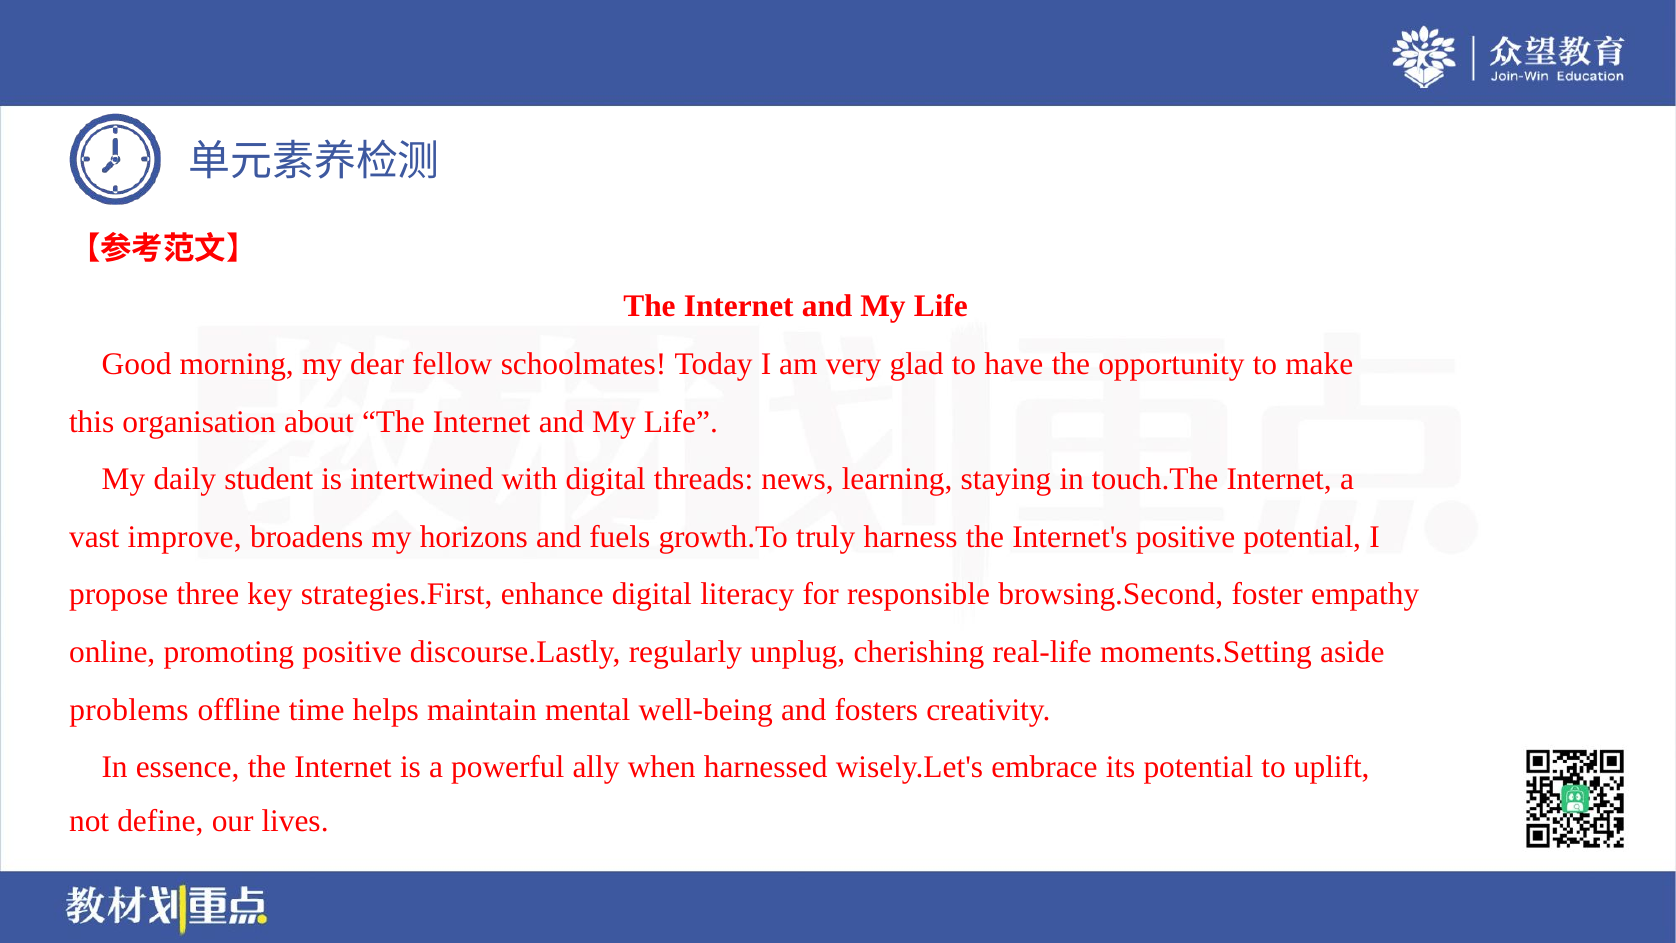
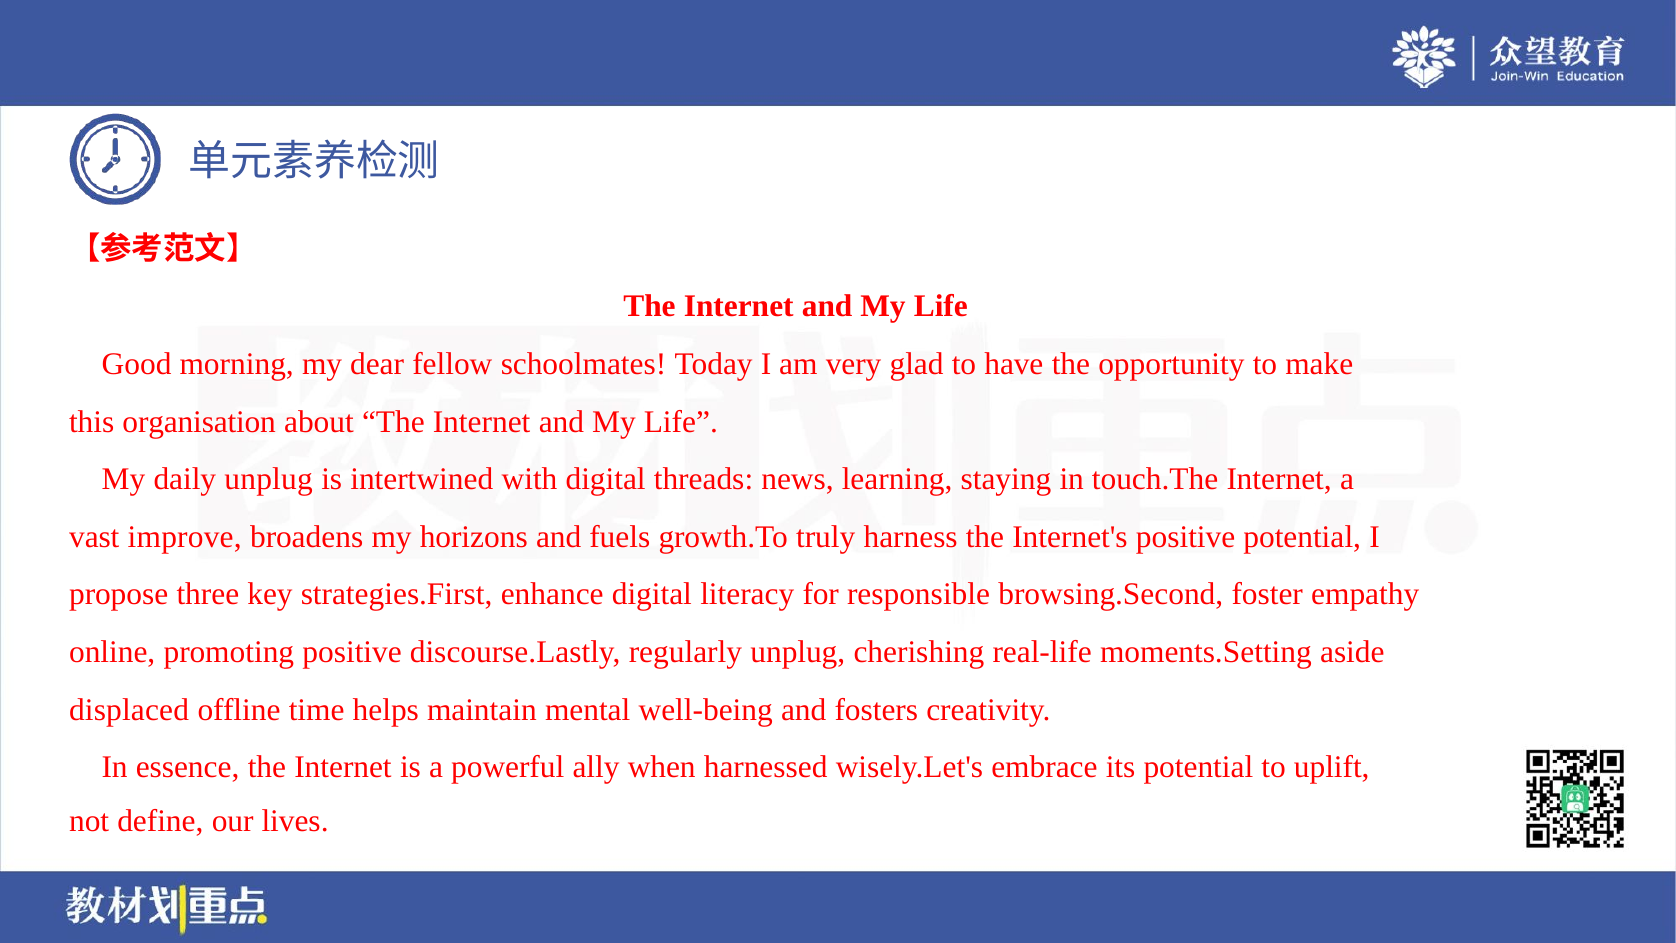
daily student: student -> unplug (269, 479)
problems: problems -> displaced (129, 710)
